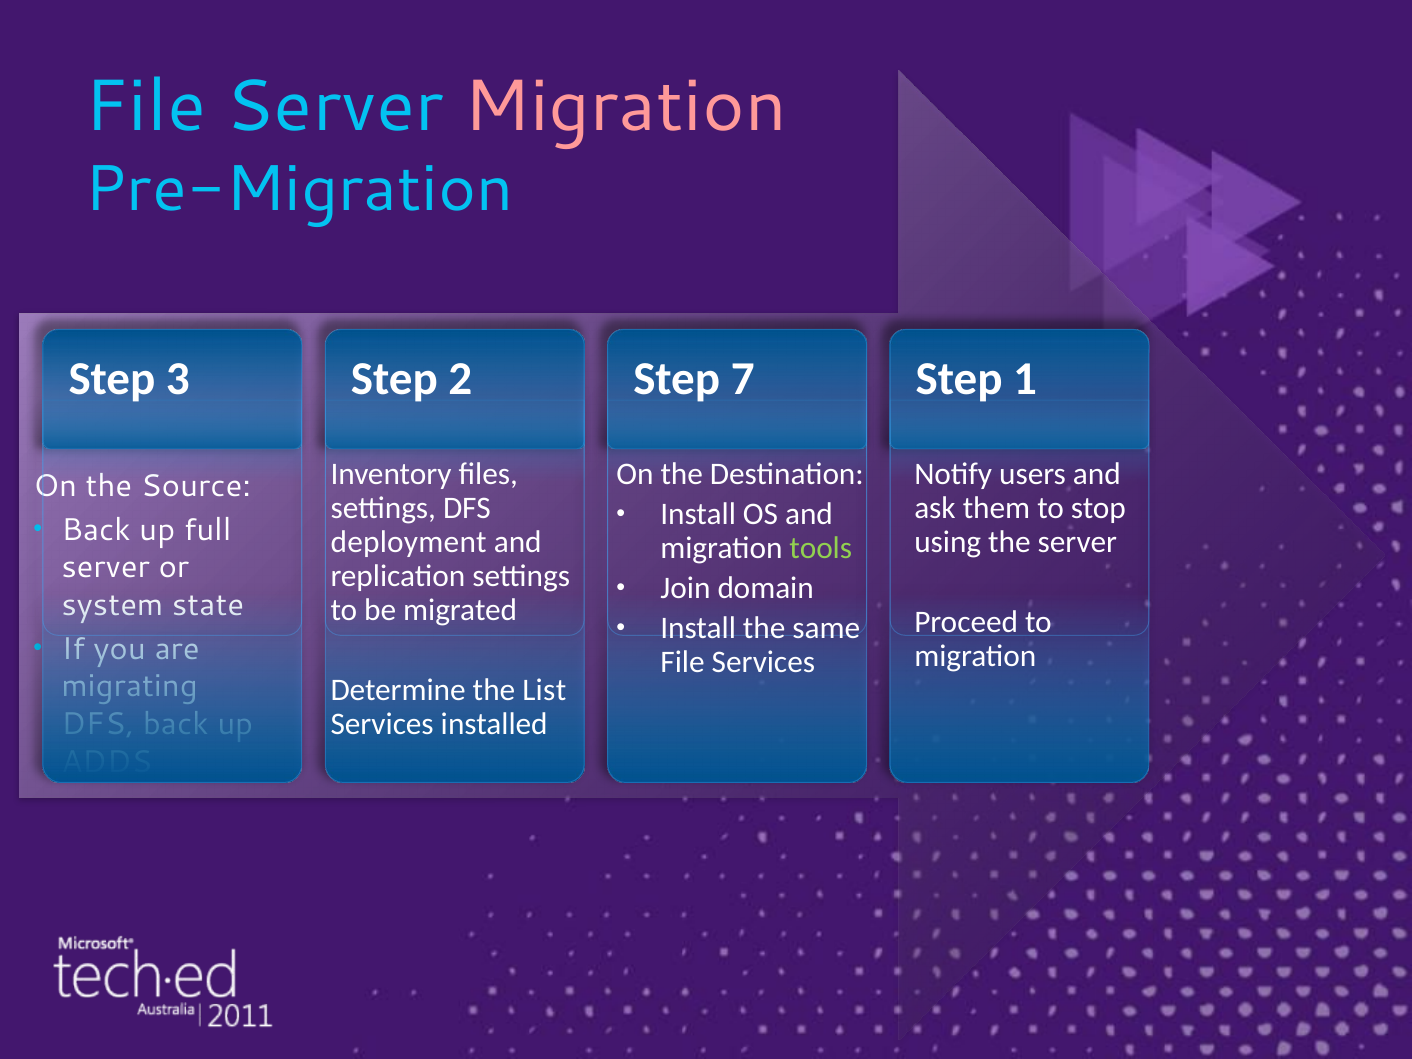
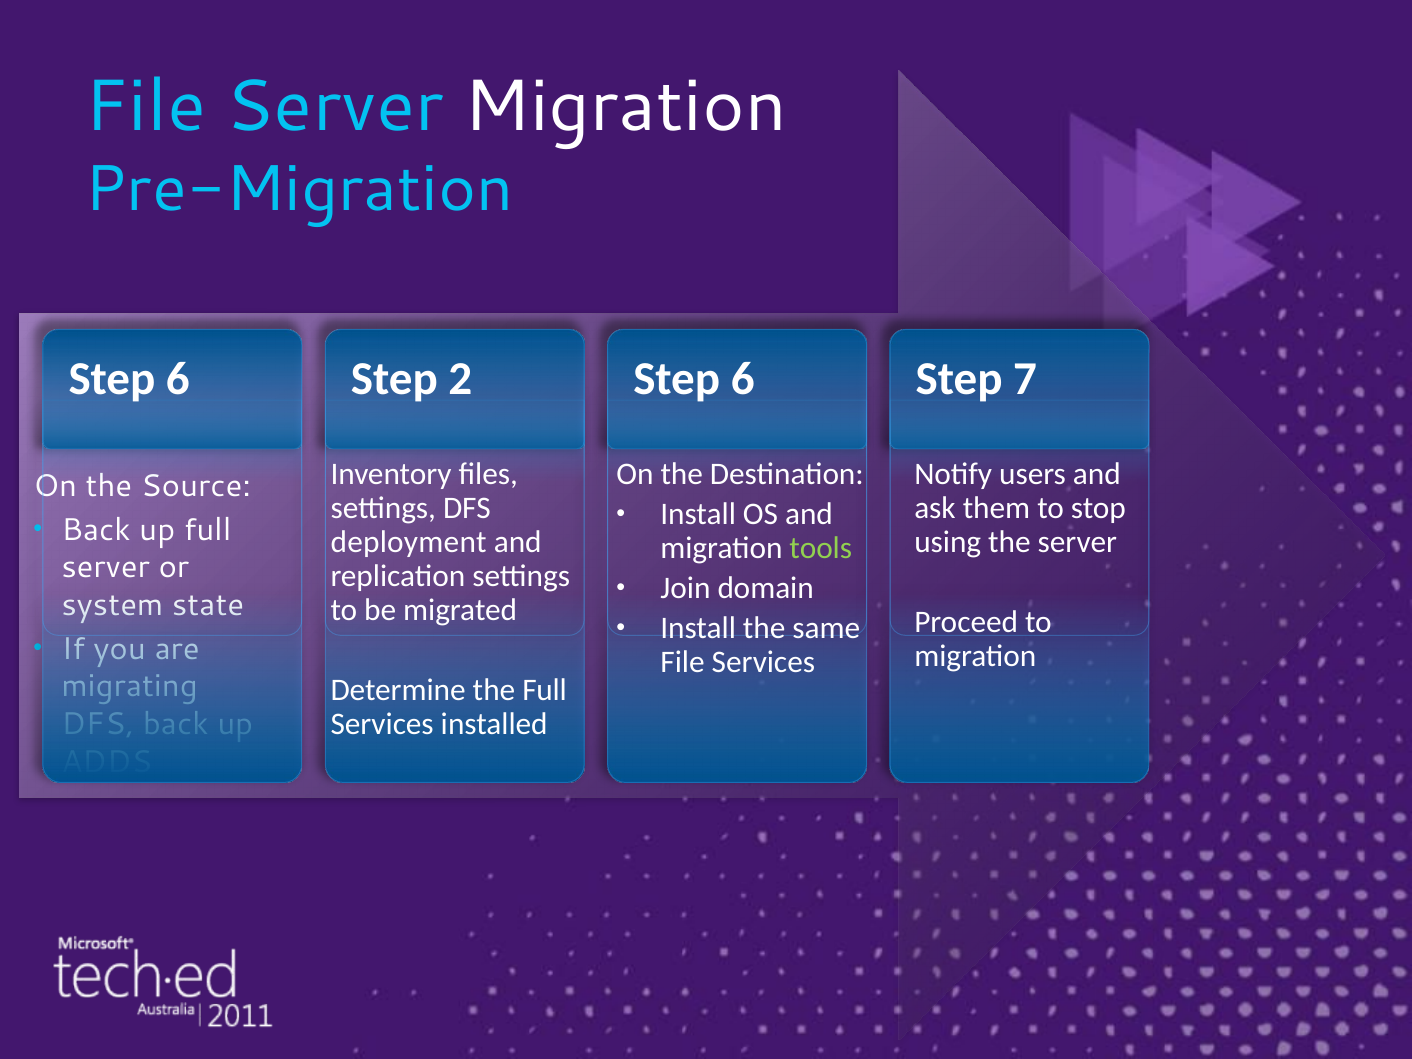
Migration colour: pink -> white (625, 107)
3: 3 -> 6 (178, 379)
7: 7 -> 6 (743, 379)
1: 1 -> 7 (1025, 379)
the List: List -> Full (545, 690)
